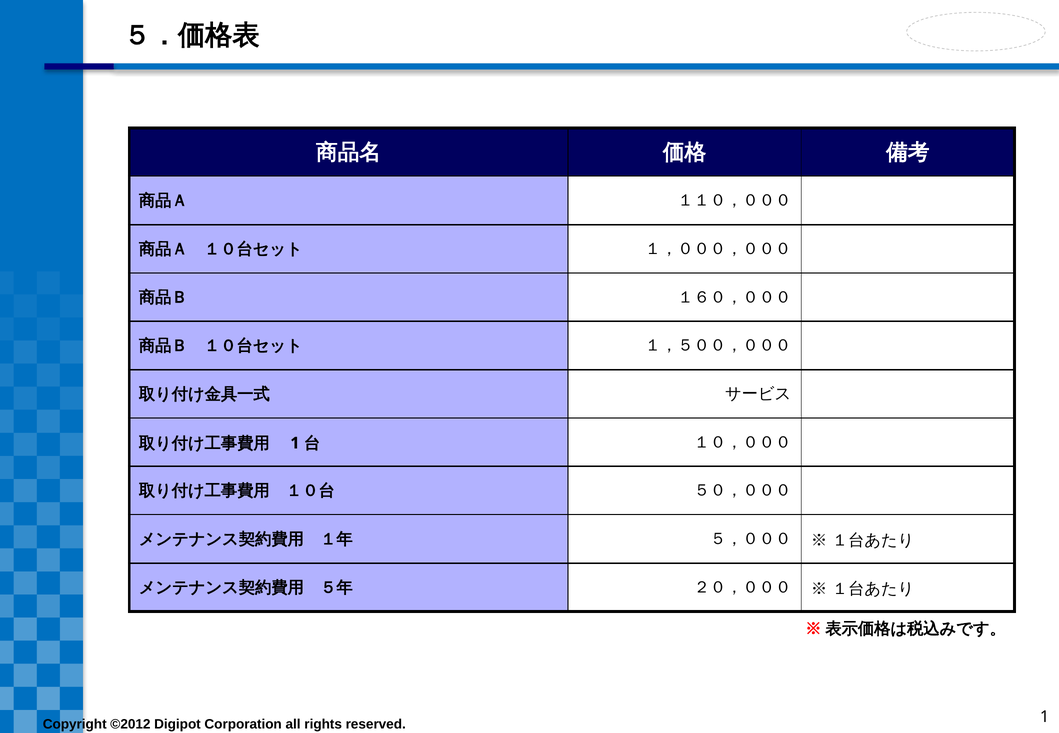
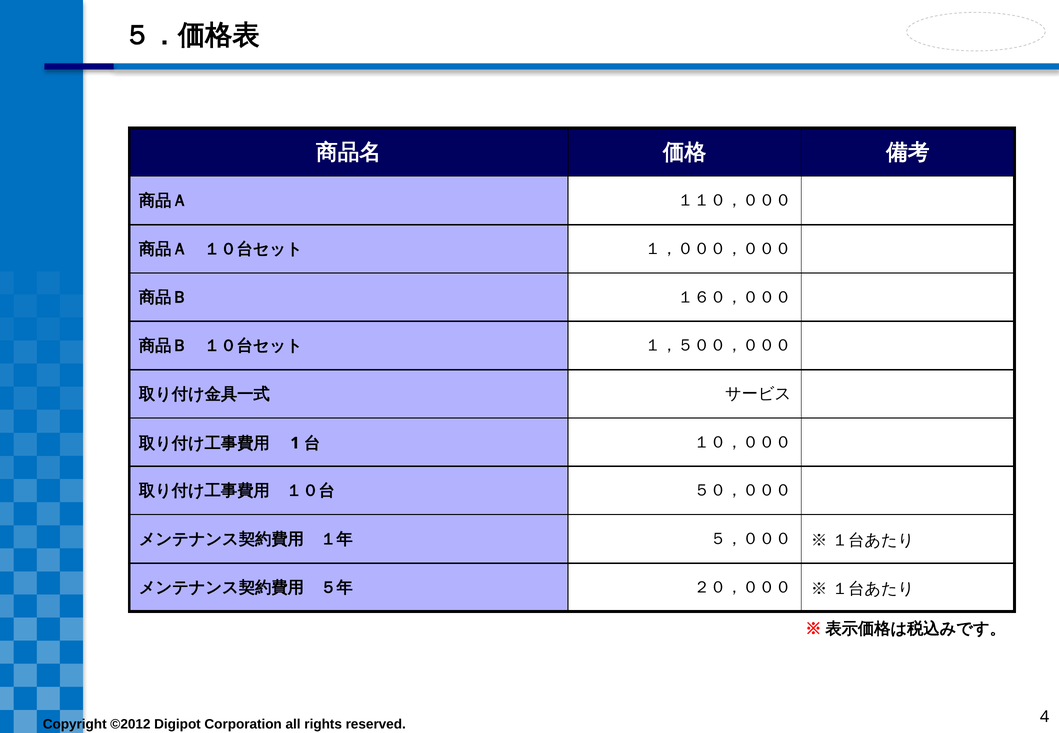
1: 1 -> 4 (1045, 717)
